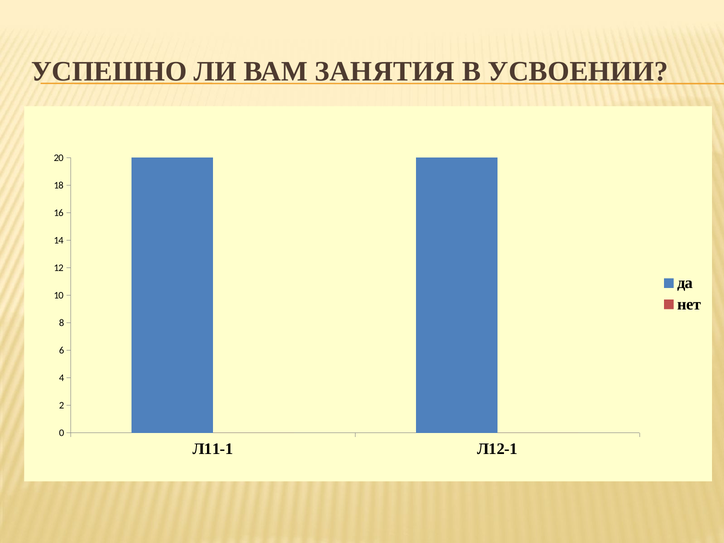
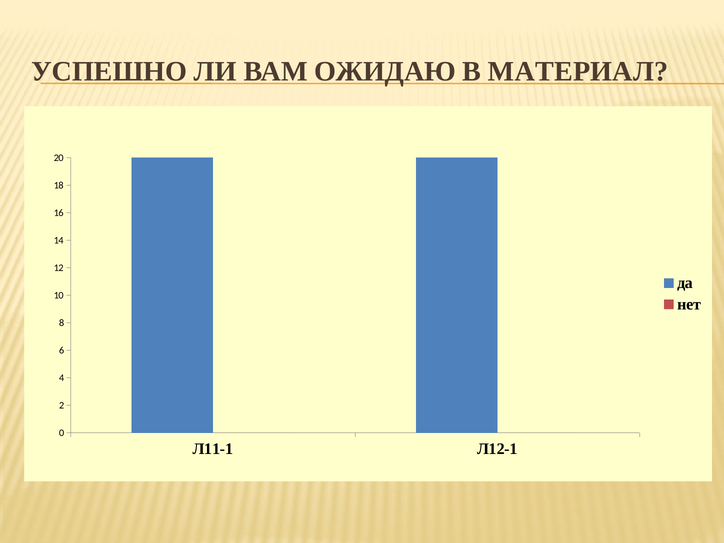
ЗАНЯТИЯ: ЗАНЯТИЯ -> ОЖИДАЮ (385, 71)
УСВОЕНИИ: УСВОЕНИИ -> МАТЕРИАЛ (578, 71)
